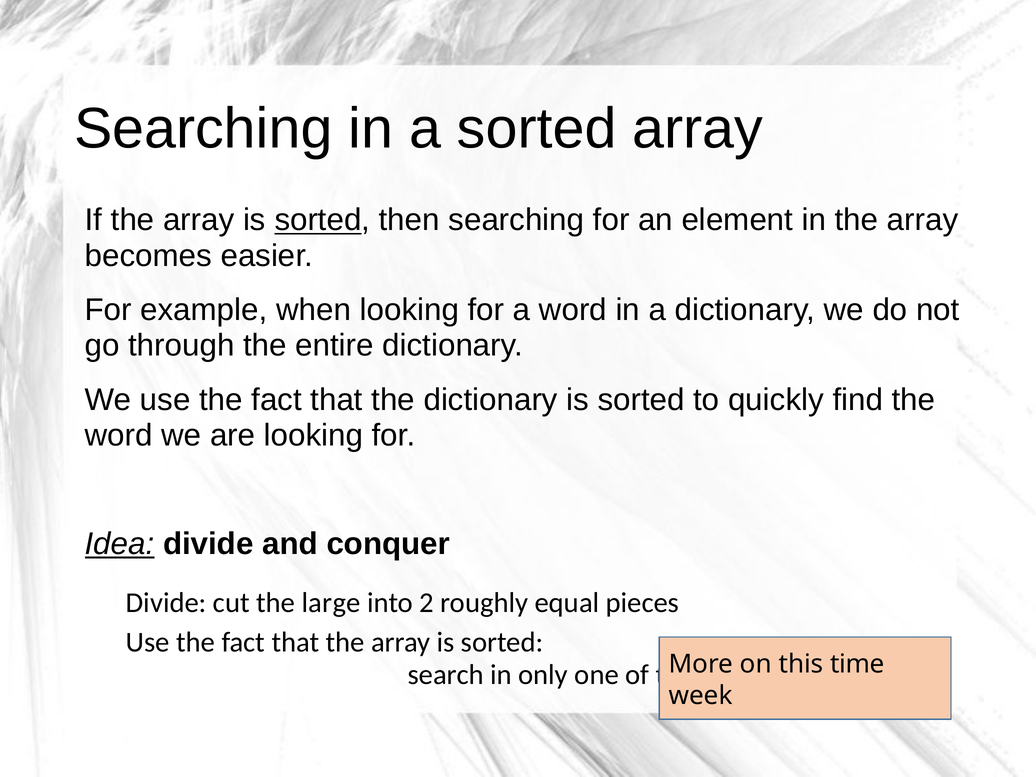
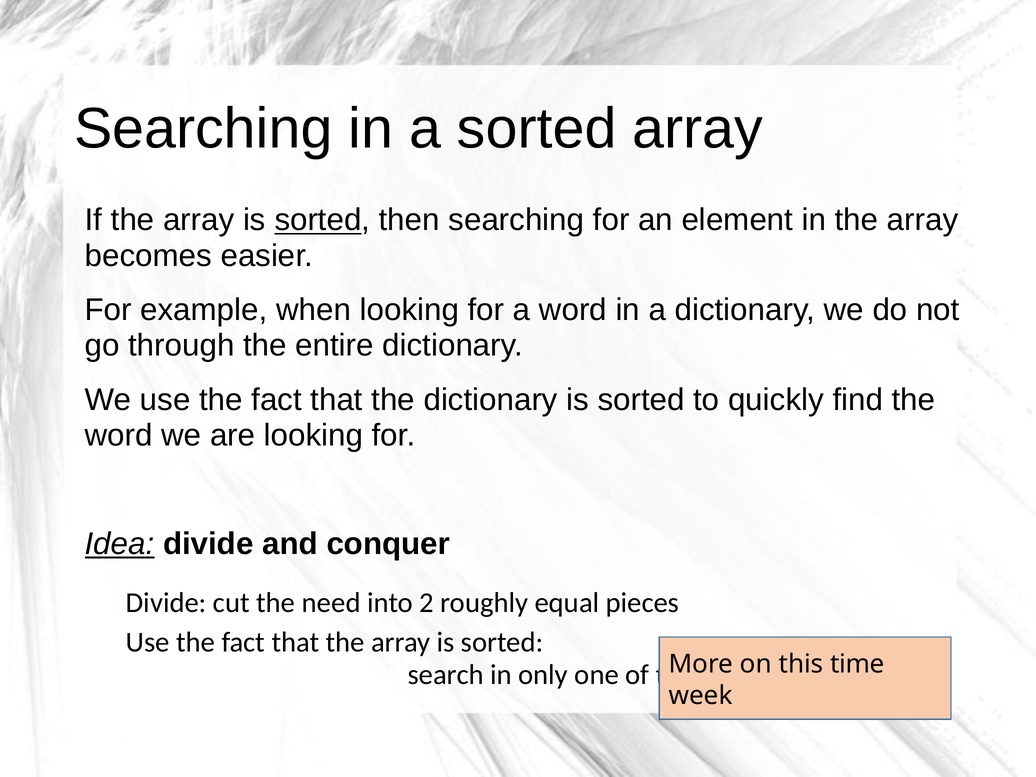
large: large -> need (331, 603)
